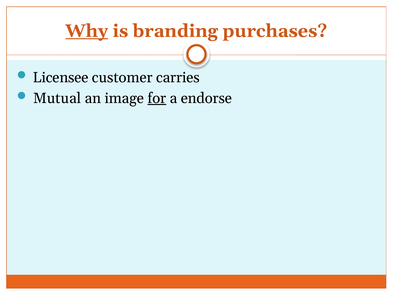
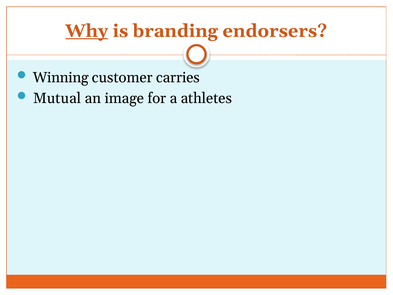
purchases: purchases -> endorsers (275, 31)
Licensee: Licensee -> Winning (61, 77)
for underline: present -> none (157, 98)
endorse: endorse -> athletes (206, 98)
